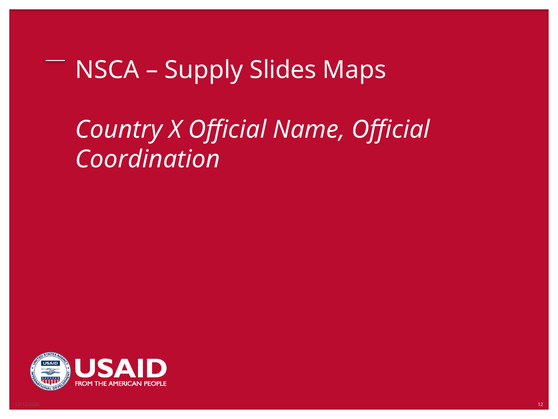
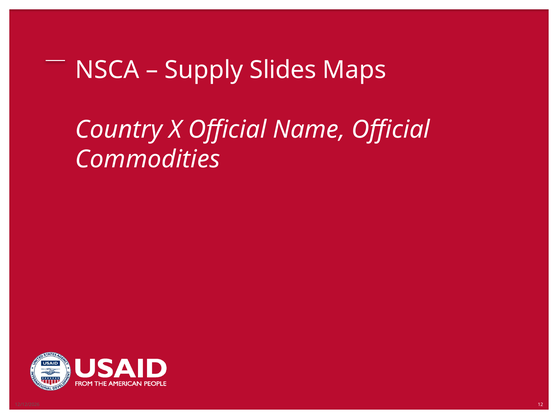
Coordination: Coordination -> Commodities (148, 159)
